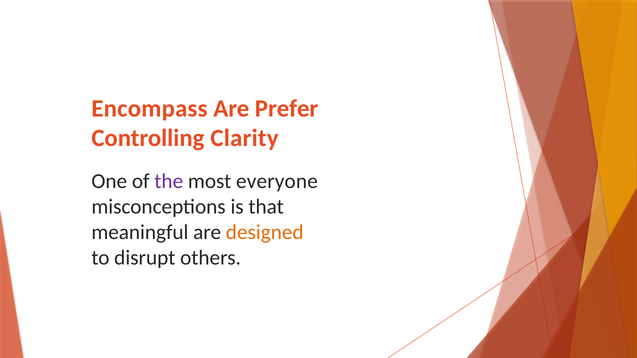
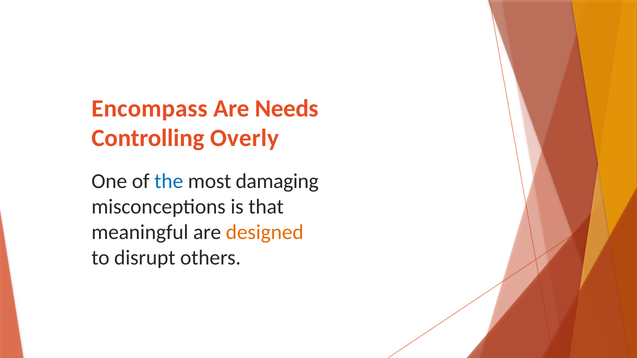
Prefer: Prefer -> Needs (287, 109)
Clarity: Clarity -> Overly (244, 138)
the colour: purple -> blue (169, 182)
everyone: everyone -> damaging (277, 182)
